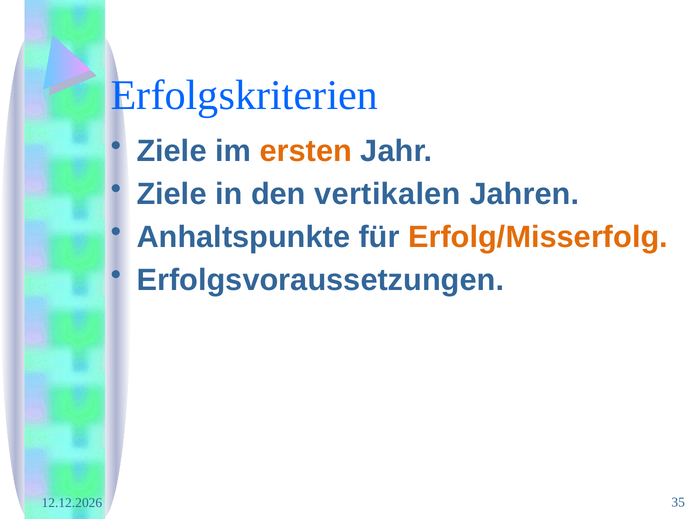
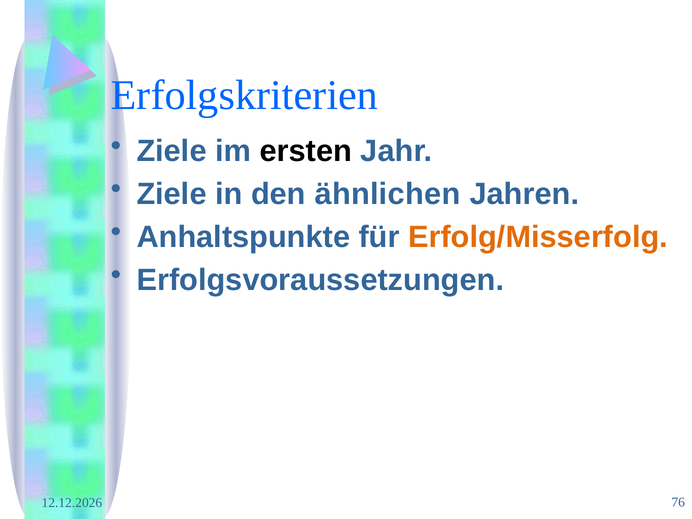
ersten colour: orange -> black (306, 151)
vertikalen: vertikalen -> ähnlichen (388, 194)
35: 35 -> 76 (678, 503)
